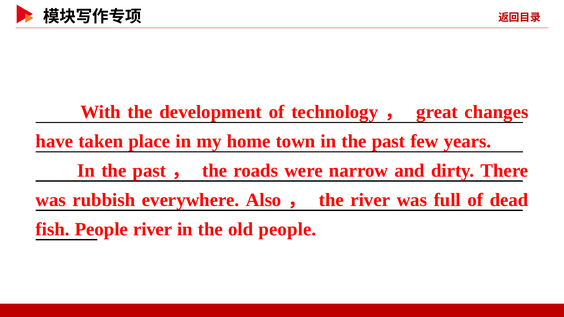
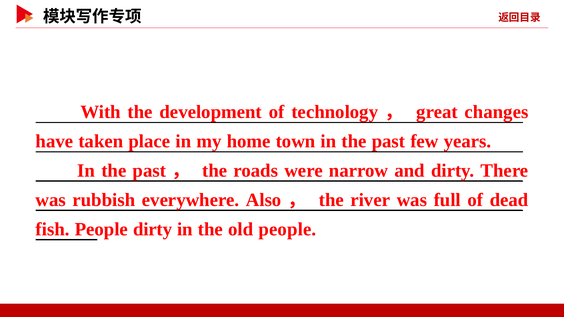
People river: river -> dirty (153, 229)
